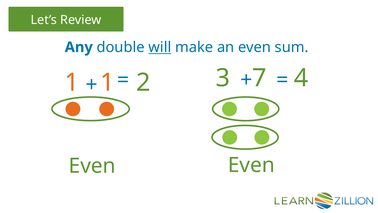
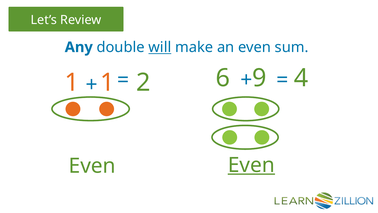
3: 3 -> 6 (223, 78)
7: 7 -> 9 (259, 78)
Even underline: none -> present (251, 165)
